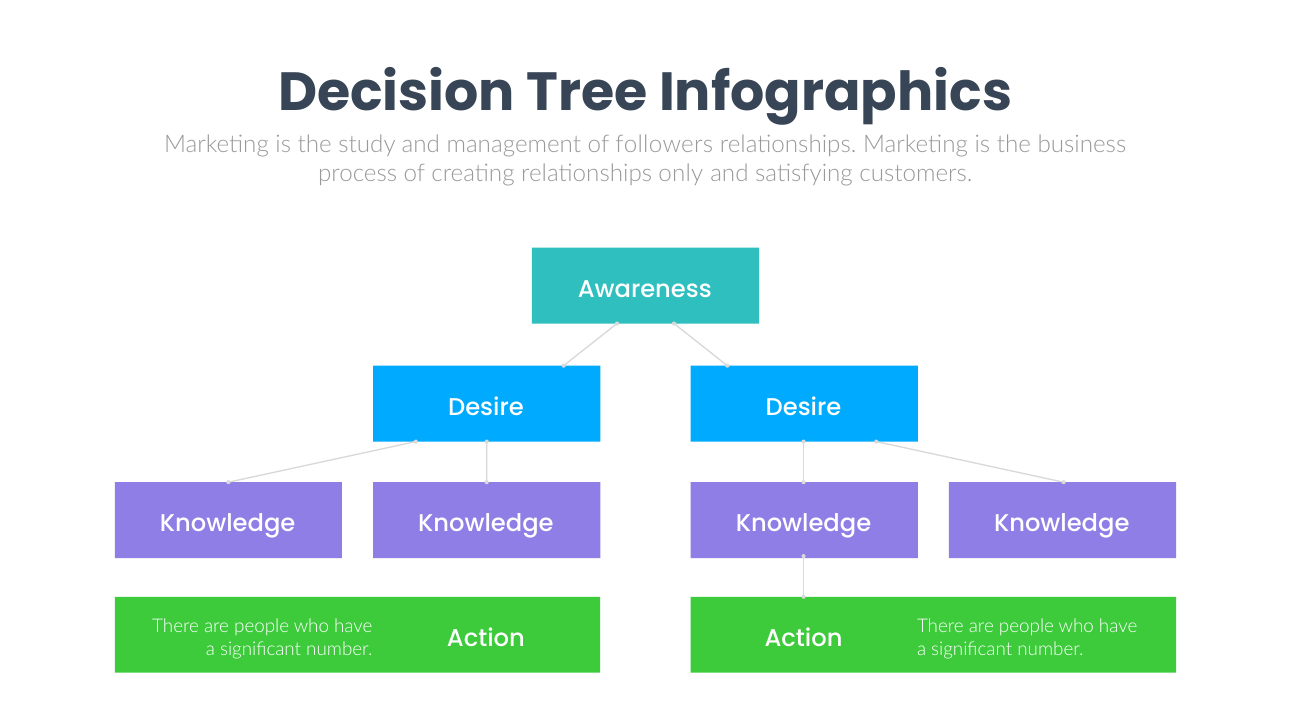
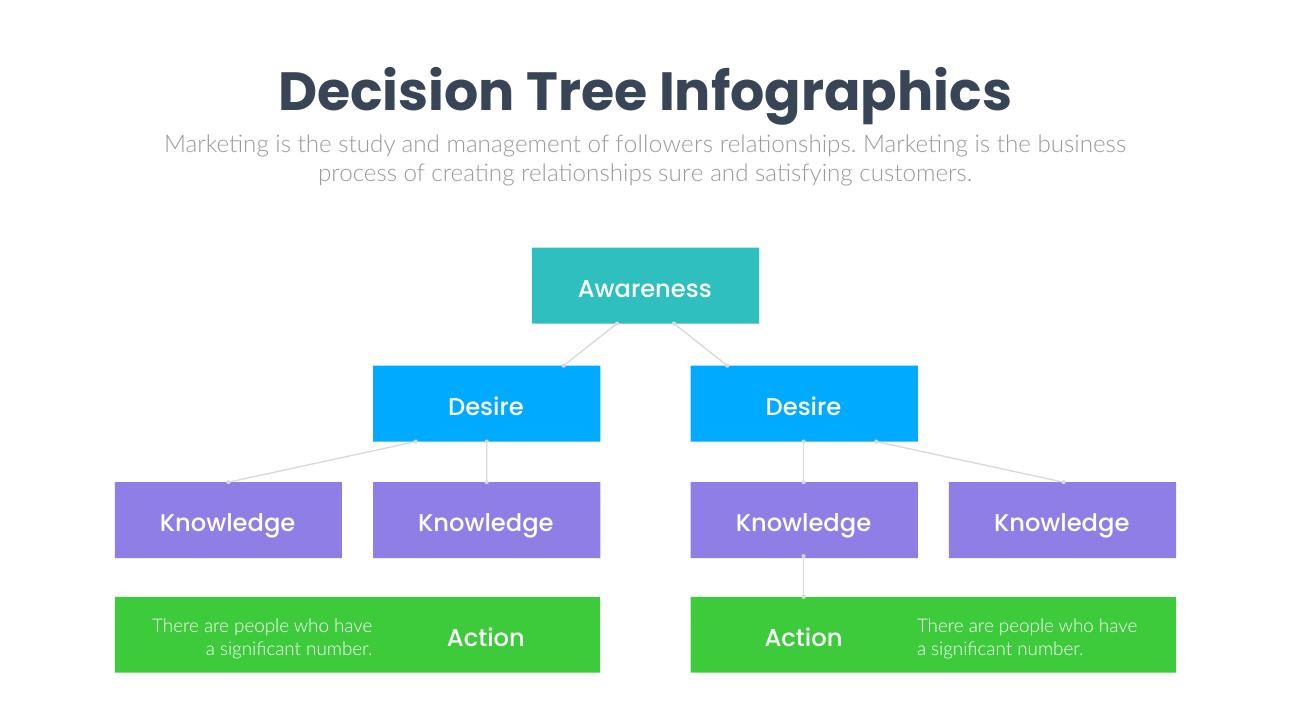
only: only -> sure (681, 174)
